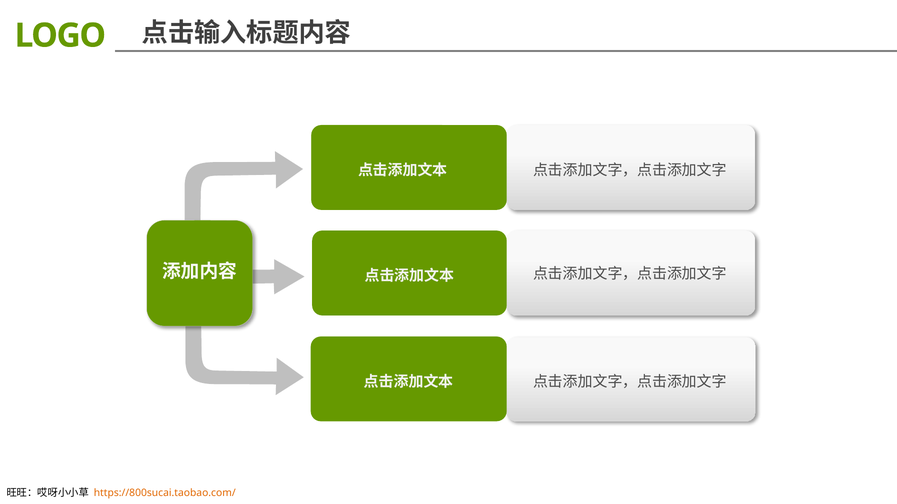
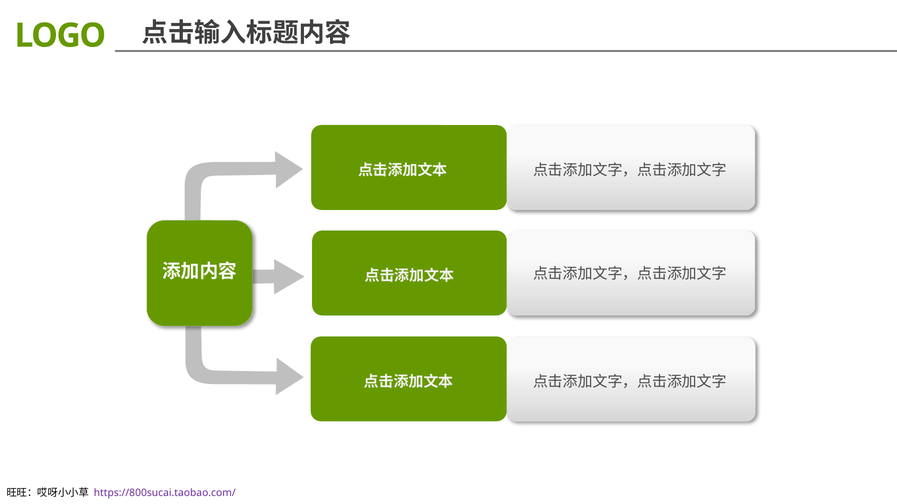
https://800sucai.taobao.com/ colour: orange -> purple (165, 493)
